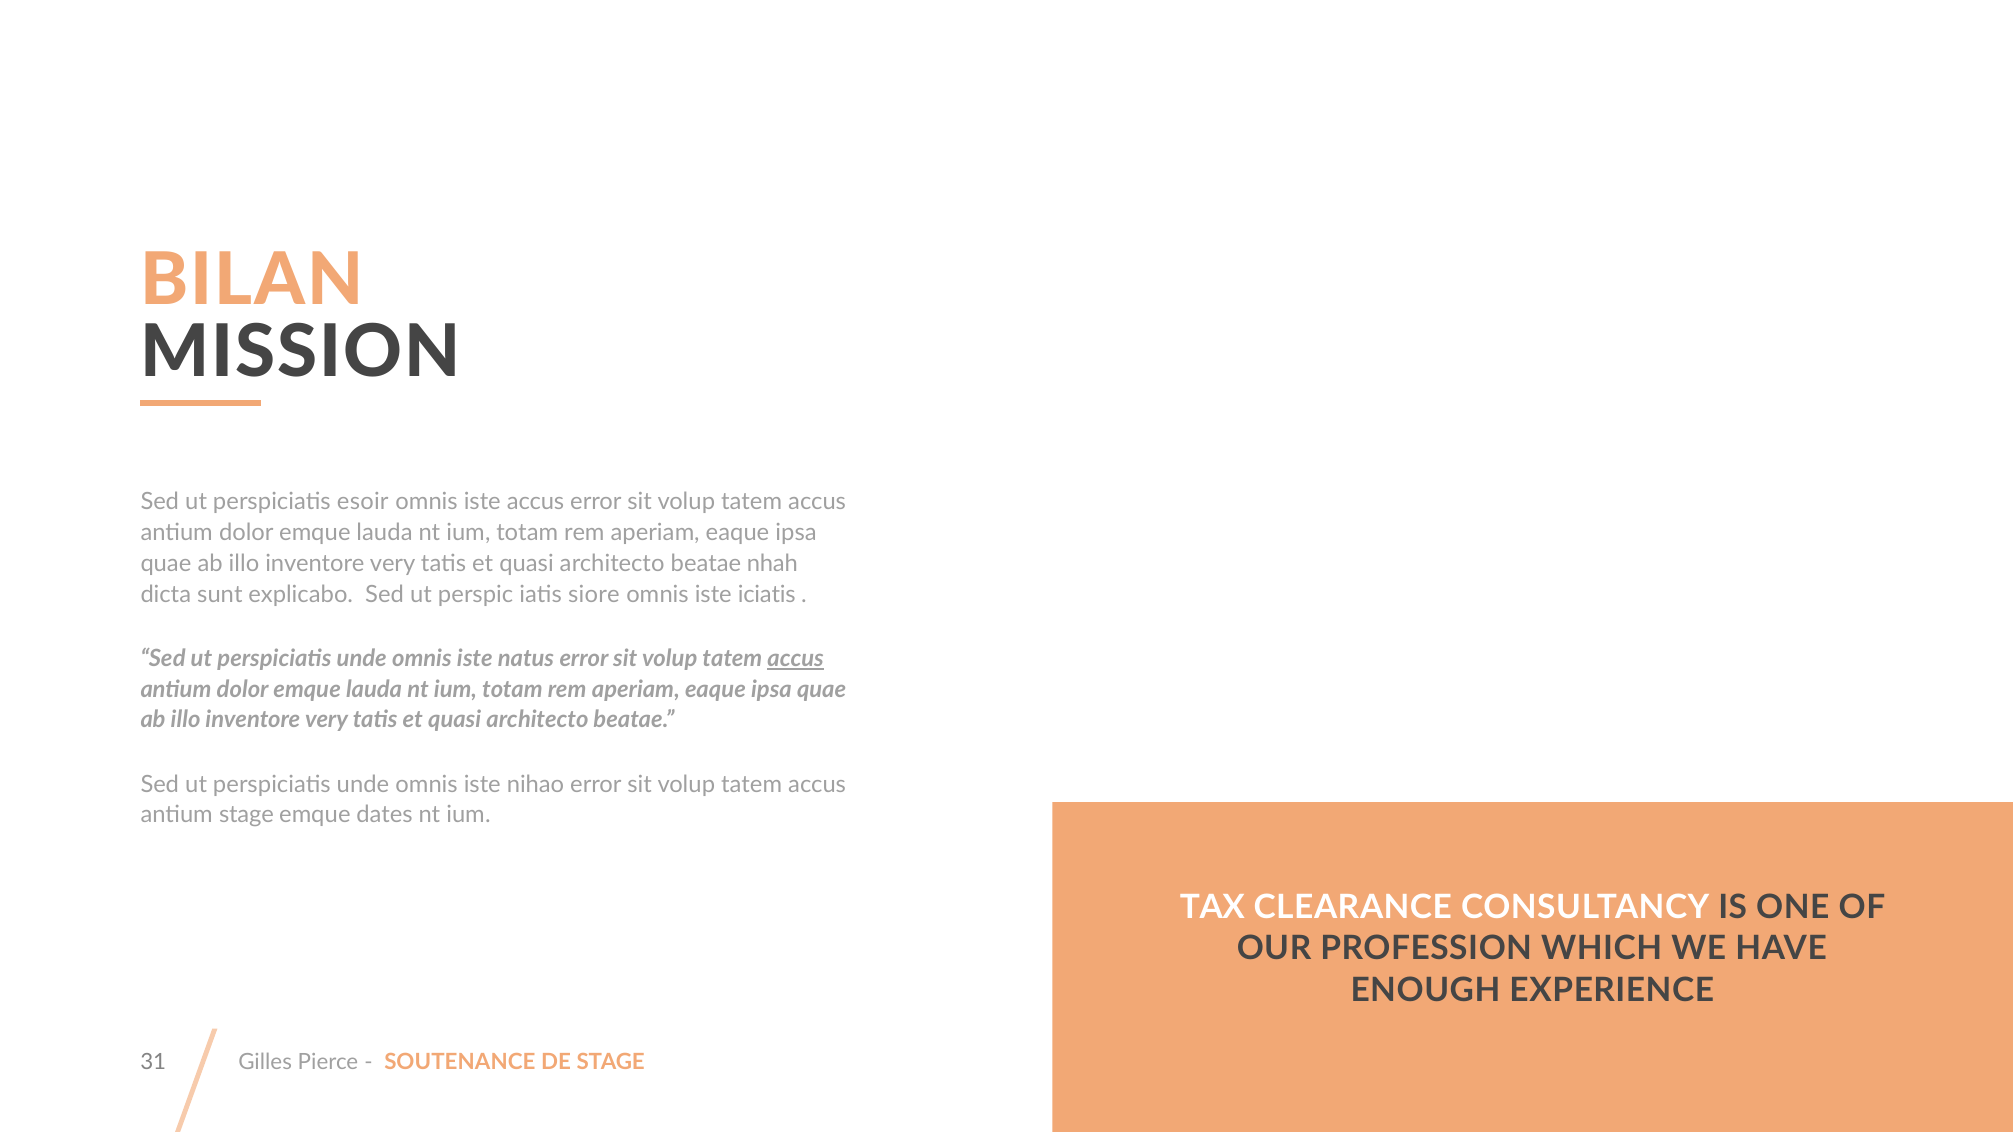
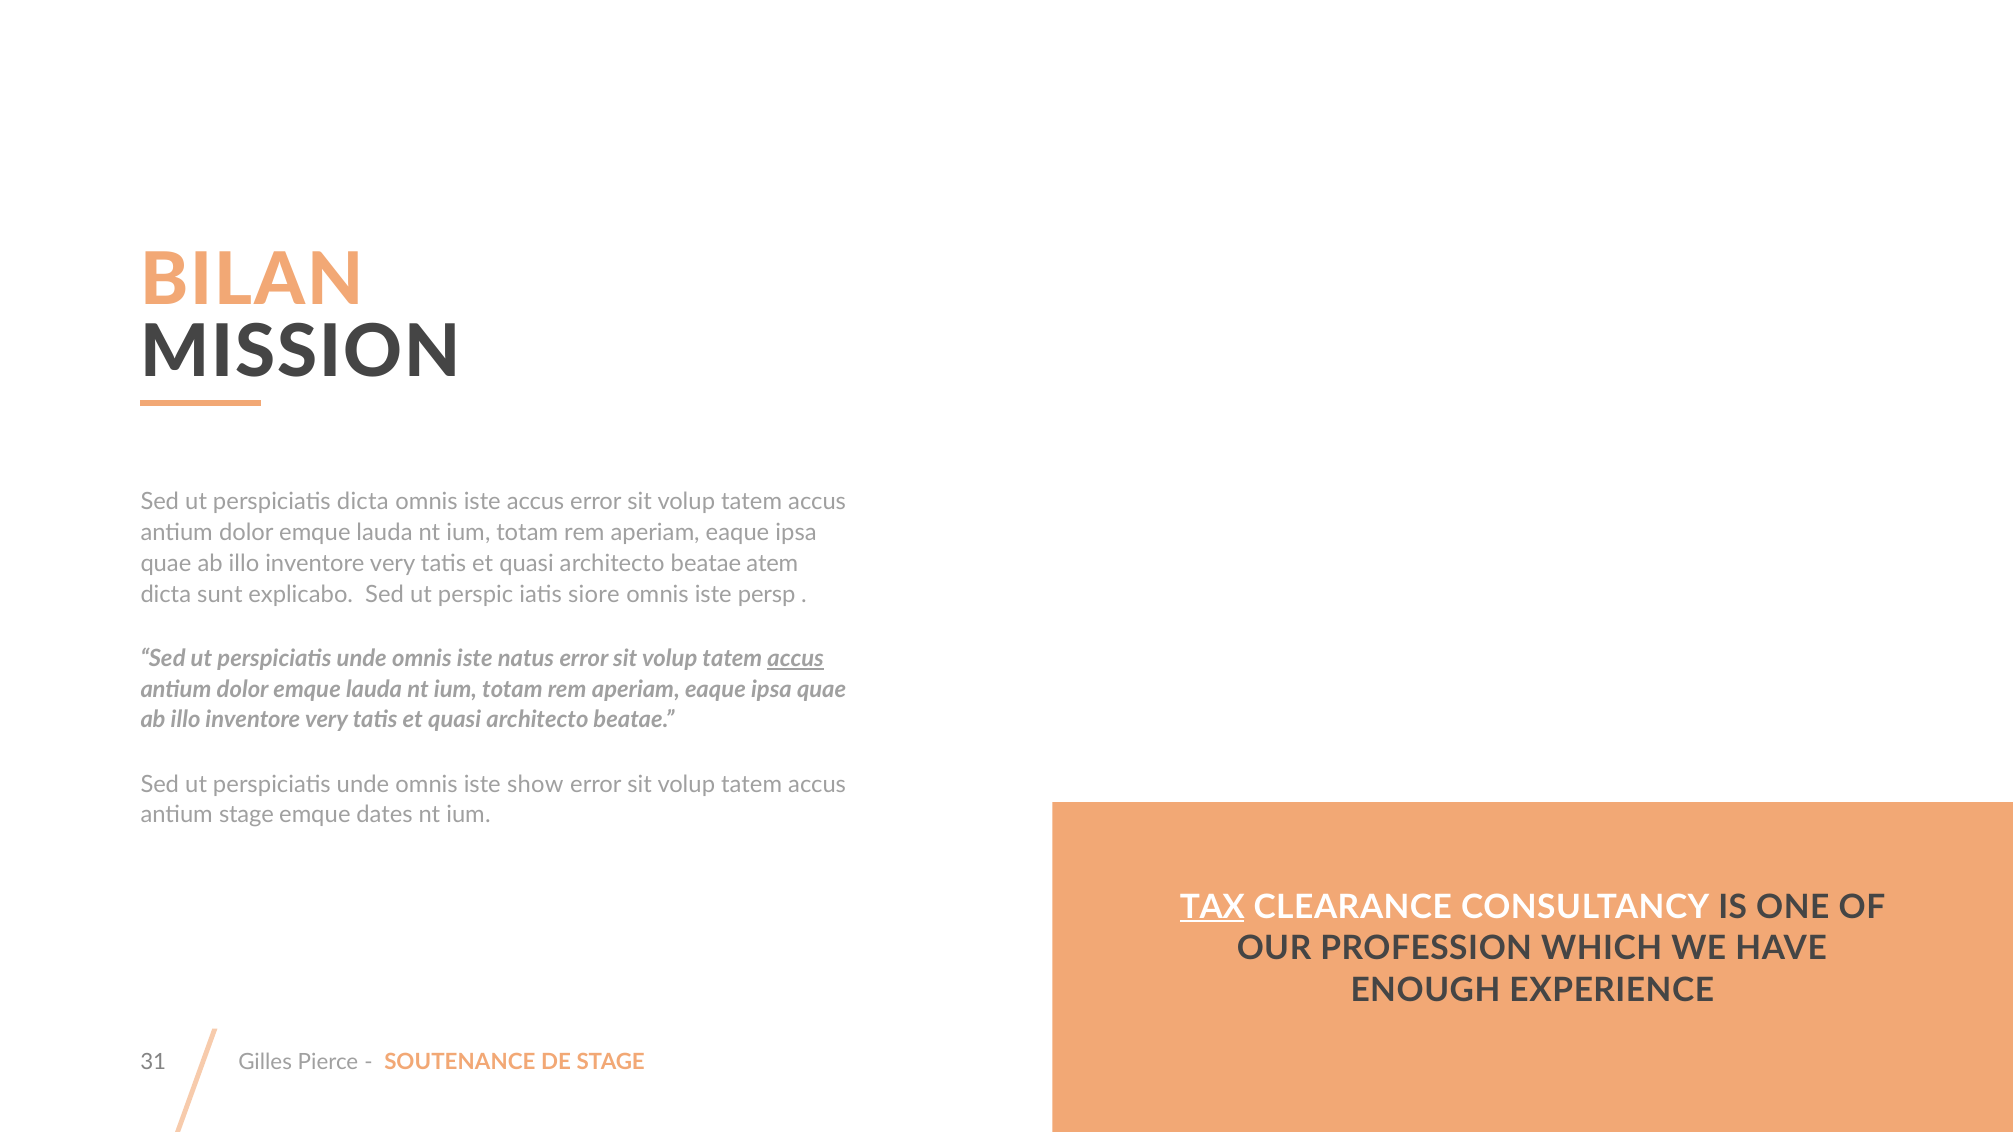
perspiciatis esoir: esoir -> dicta (363, 502)
nhah: nhah -> atem (772, 564)
iciatis: iciatis -> persp (767, 595)
nihao: nihao -> show (535, 785)
TAX underline: none -> present (1212, 907)
